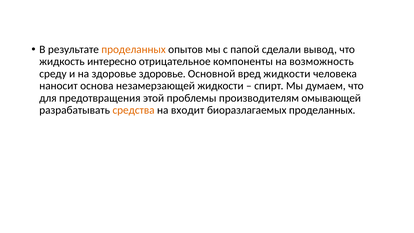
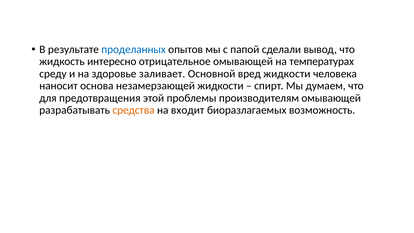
проделанных colour: orange -> blue (134, 49)
отрицательное компоненты: компоненты -> омывающей (243, 62)
возможность: возможность -> температурах (322, 62)
здоровье здоровье: здоровье -> заливает (162, 74)
биоразлагаемых проделанных: проделанных -> возможность (322, 110)
